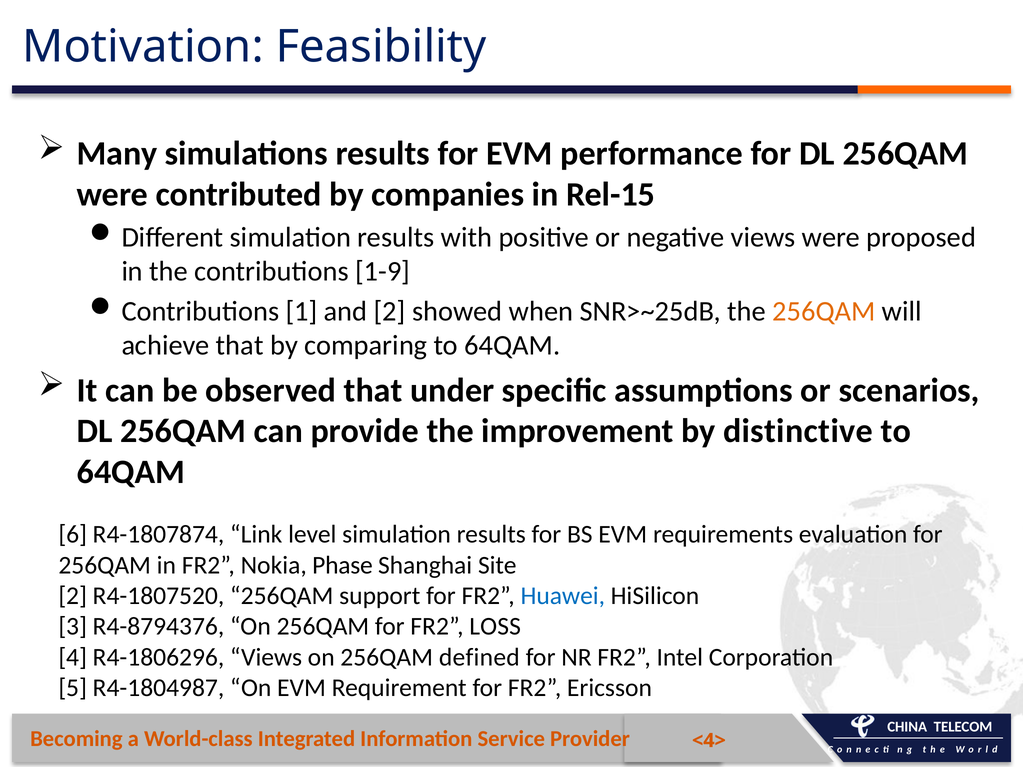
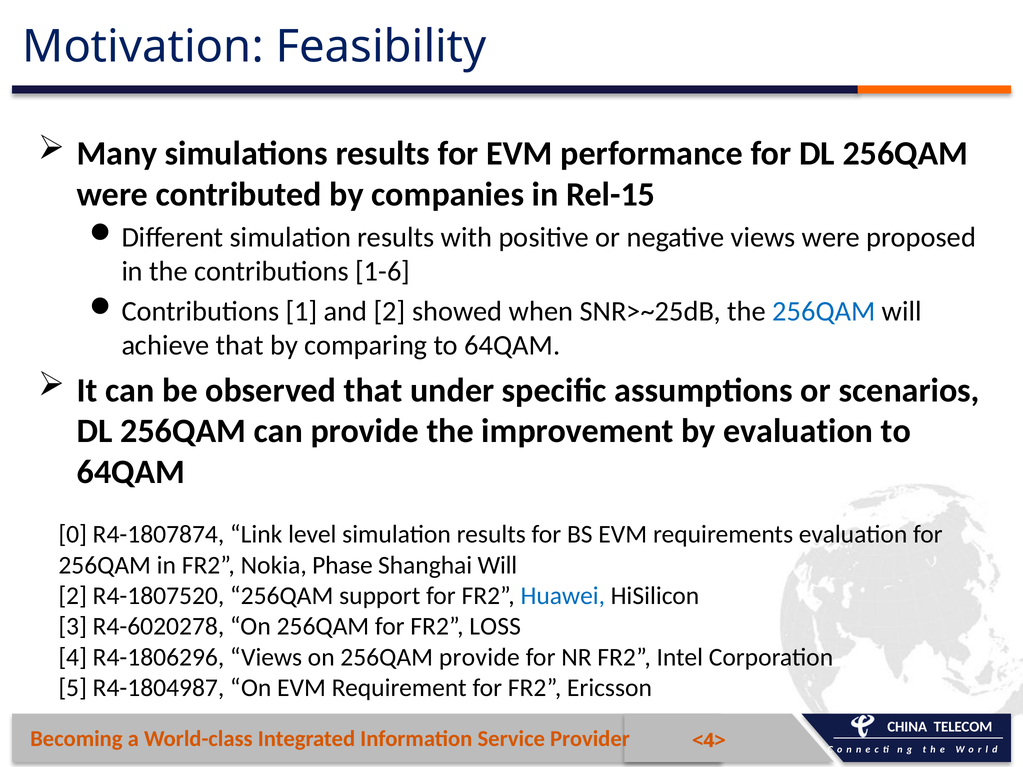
1-9: 1-9 -> 1-6 (383, 272)
256QAM colour: orange -> blue (824, 312)
by distinctive: distinctive -> evaluation (798, 431)
6: 6 -> 0 (73, 535)
Shanghai Site: Site -> Will (497, 565)
R4-8794376: R4-8794376 -> R4-6020278 (158, 627)
256QAM defined: defined -> provide (479, 657)
